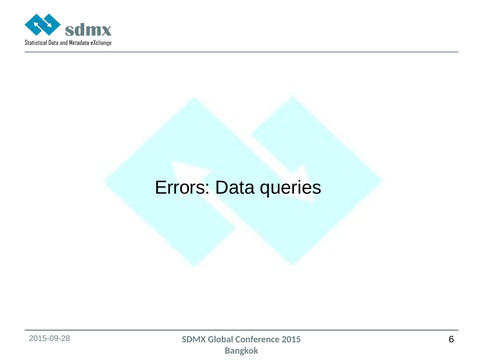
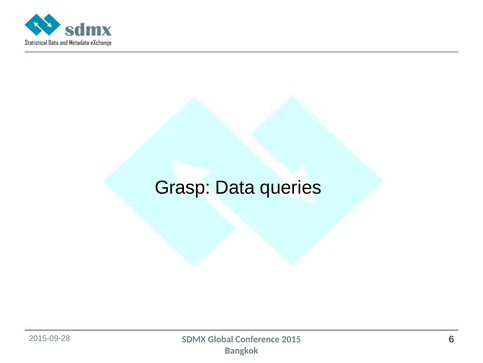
Errors: Errors -> Grasp (183, 187)
